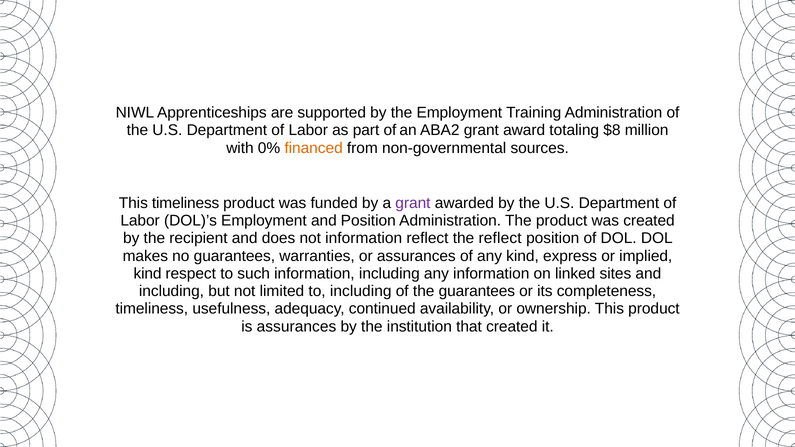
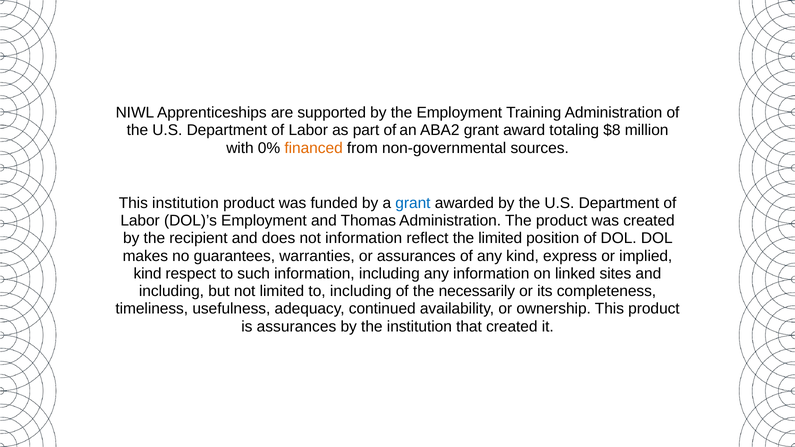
This timeliness: timeliness -> institution (185, 203)
grant colour: purple -> blue (413, 203)
and Position: Position -> Thomas (368, 221)
the reflect: reflect -> limited (500, 238)
the guarantees: guarantees -> necessarily (477, 291)
